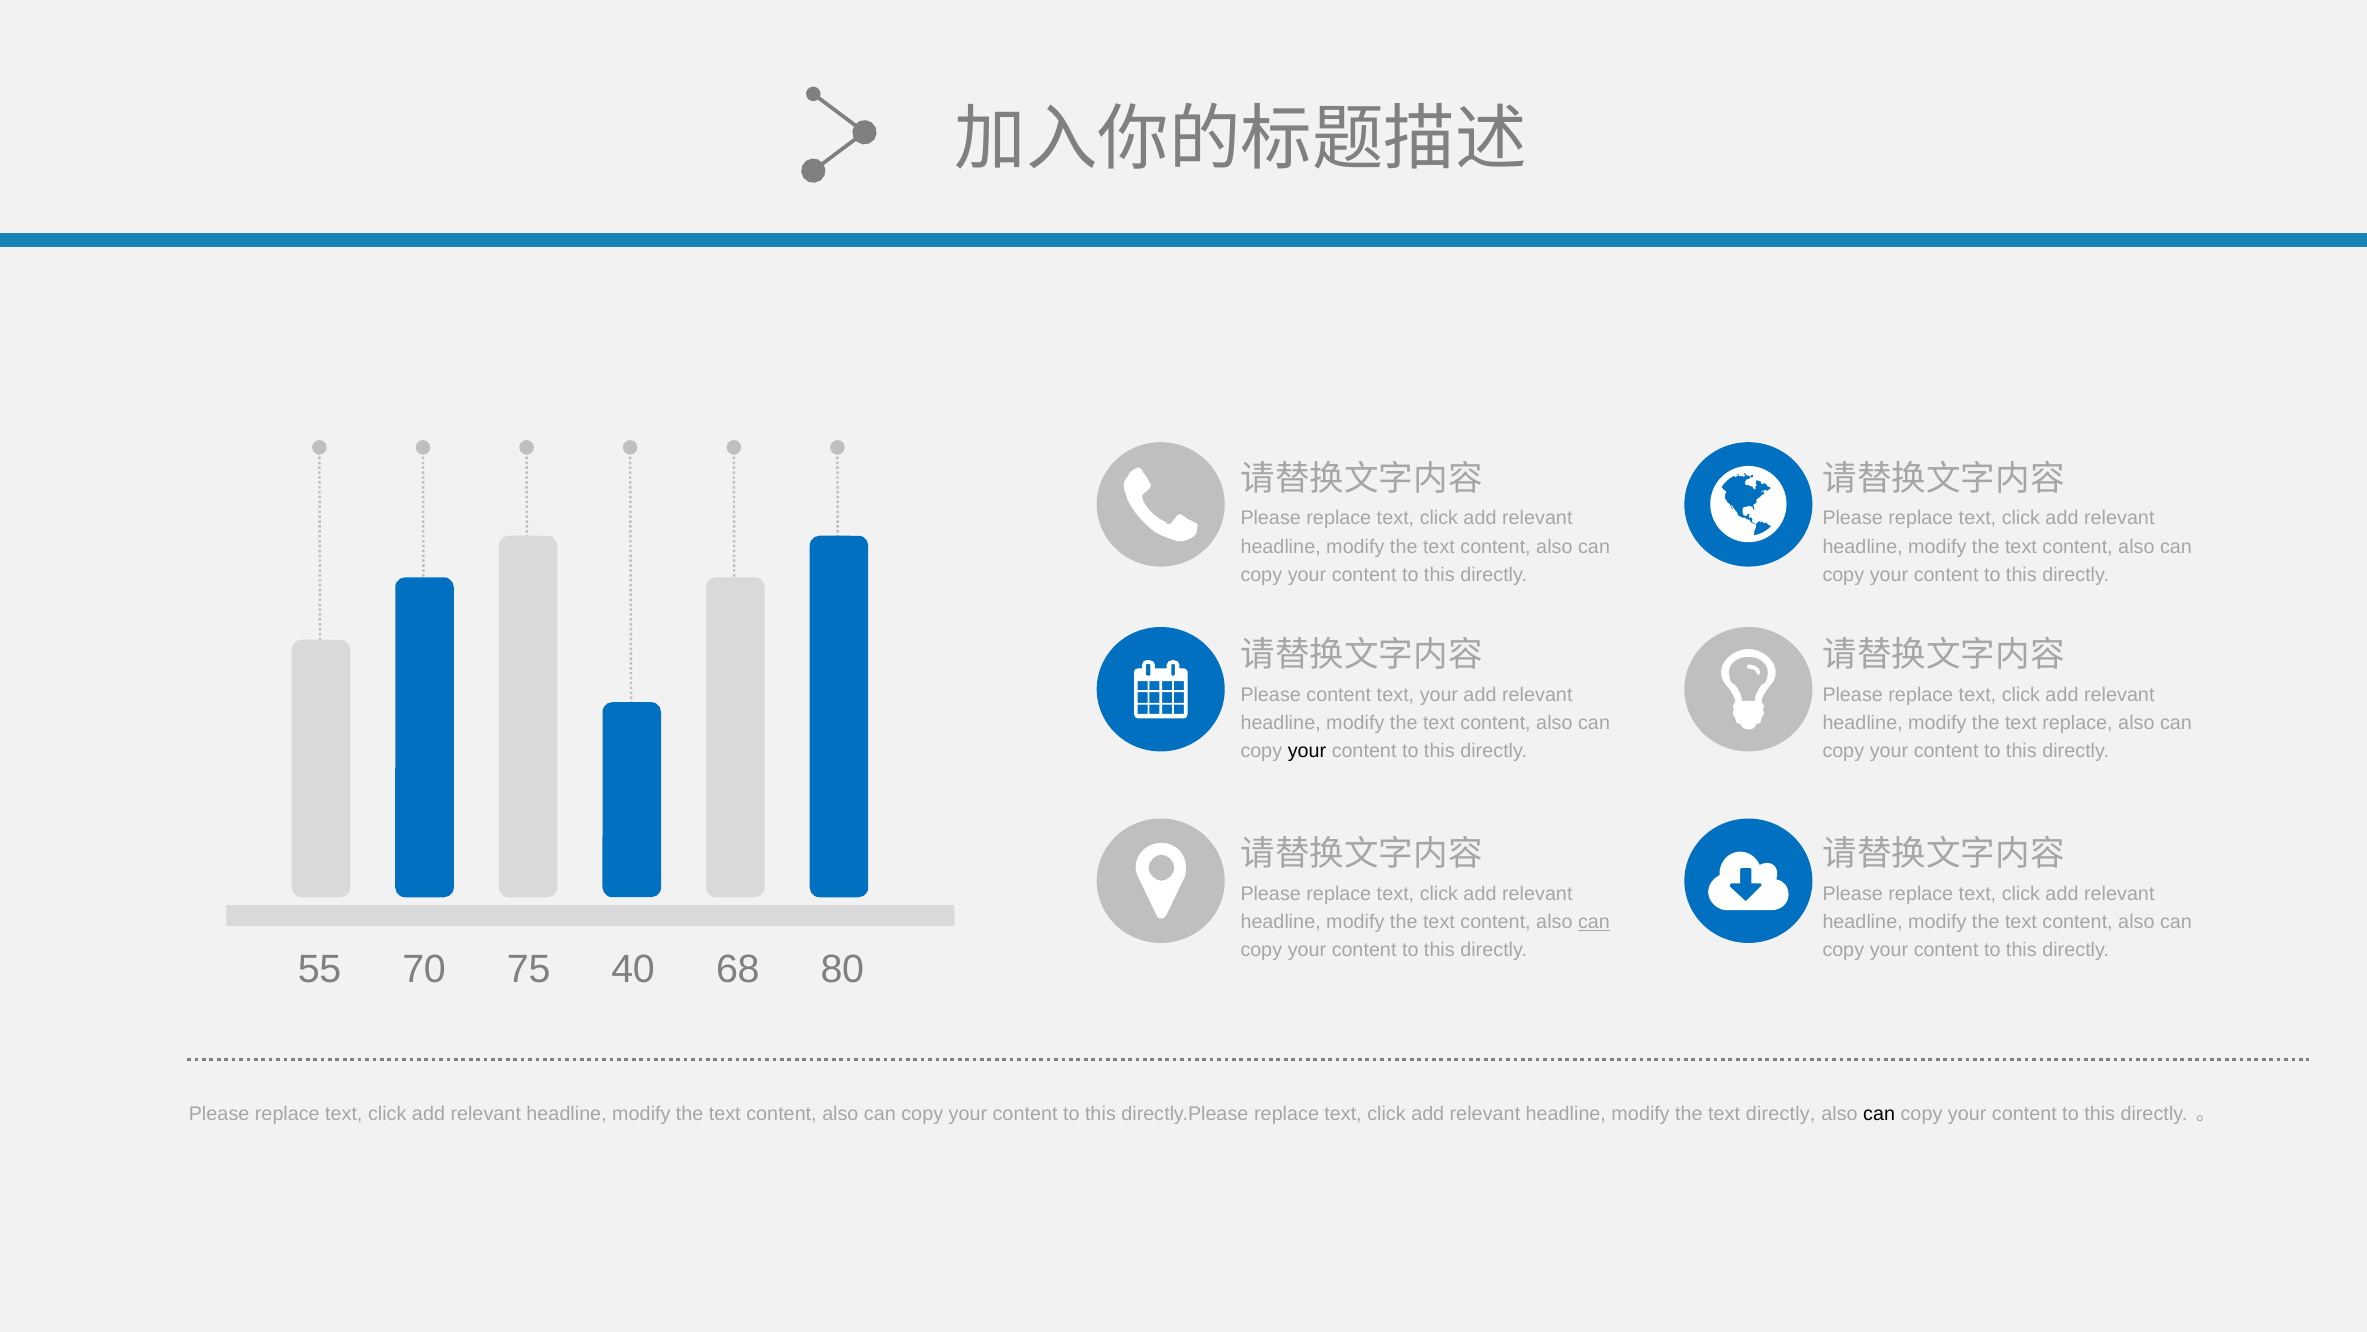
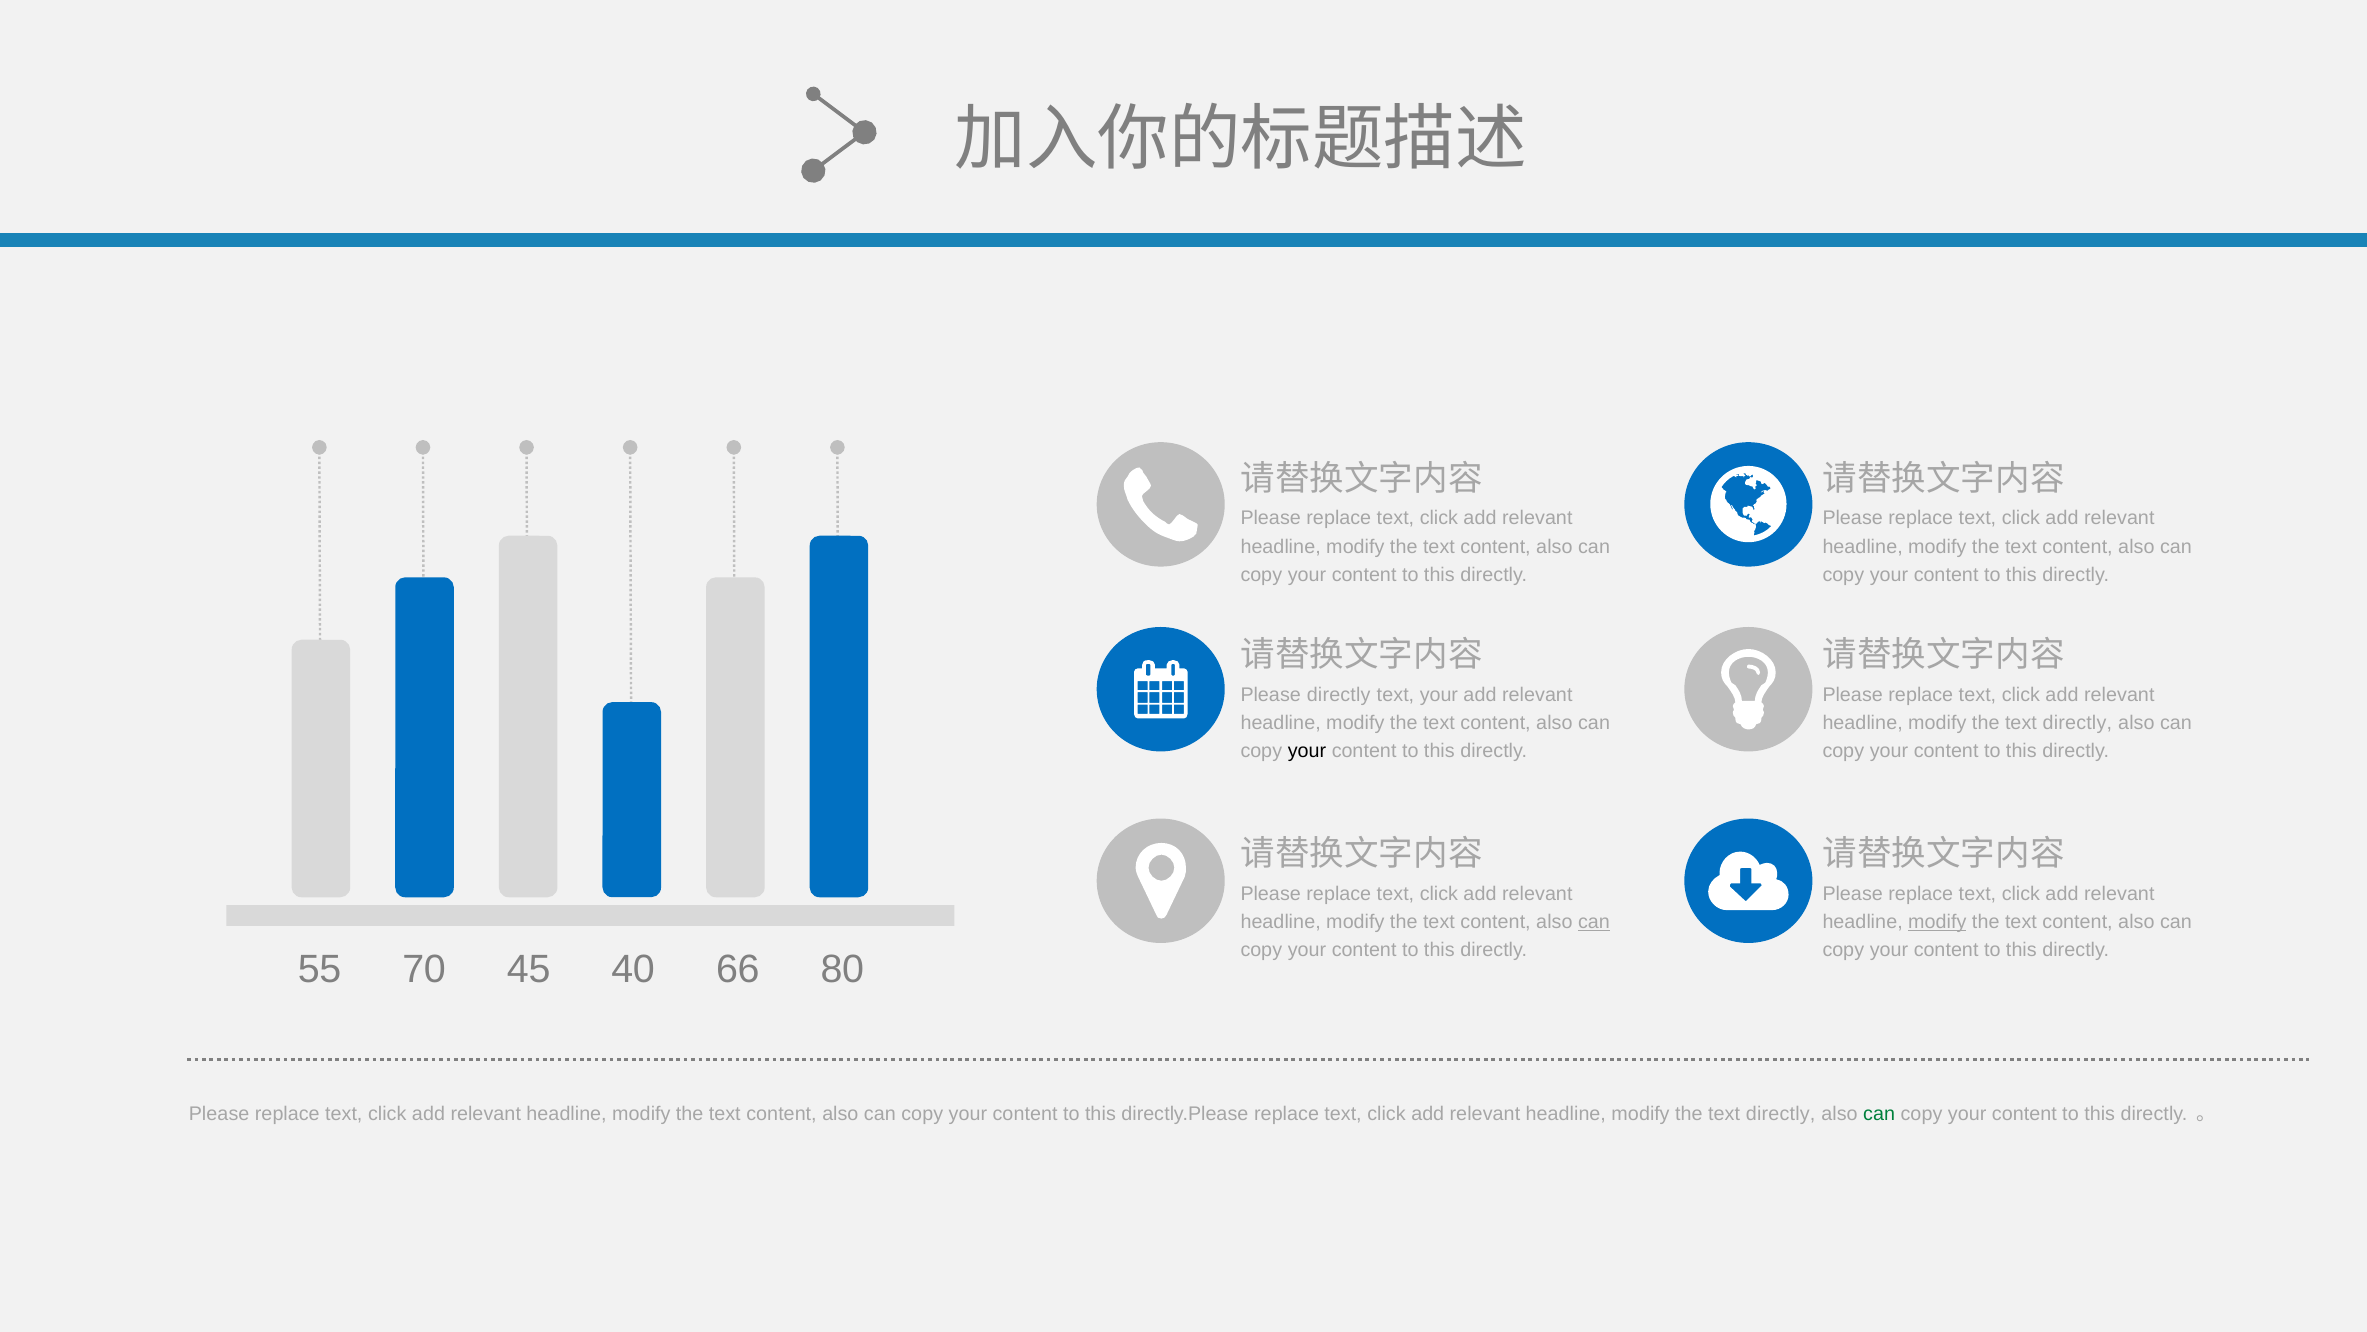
Please content: content -> directly (1339, 695)
replace: replace -> directly (2077, 723)
modify underline: none -> present (1937, 922)
75: 75 -> 45 (529, 970)
68: 68 -> 66 (738, 970)
can colour: black -> green (1879, 1114)
